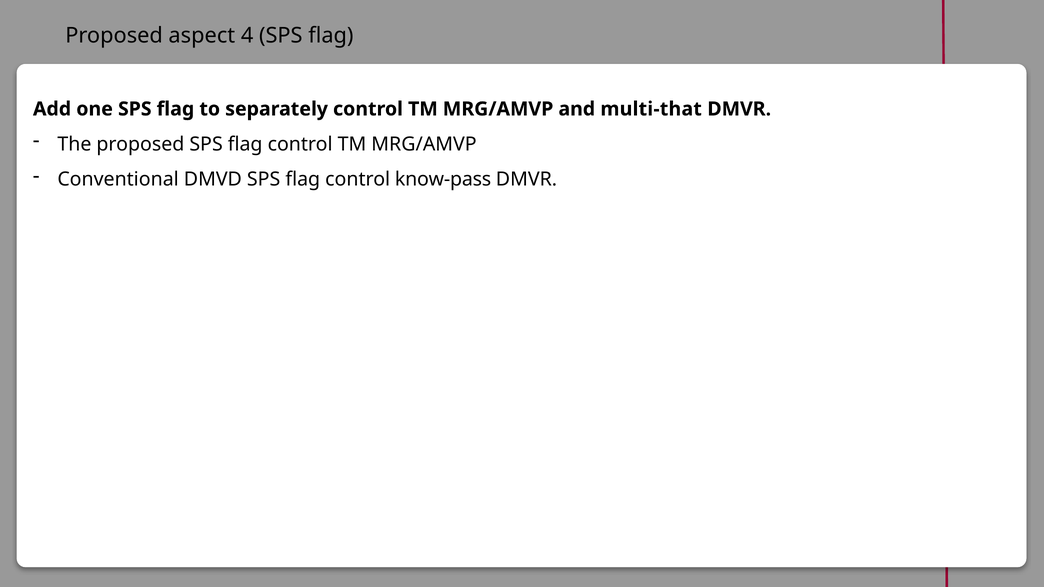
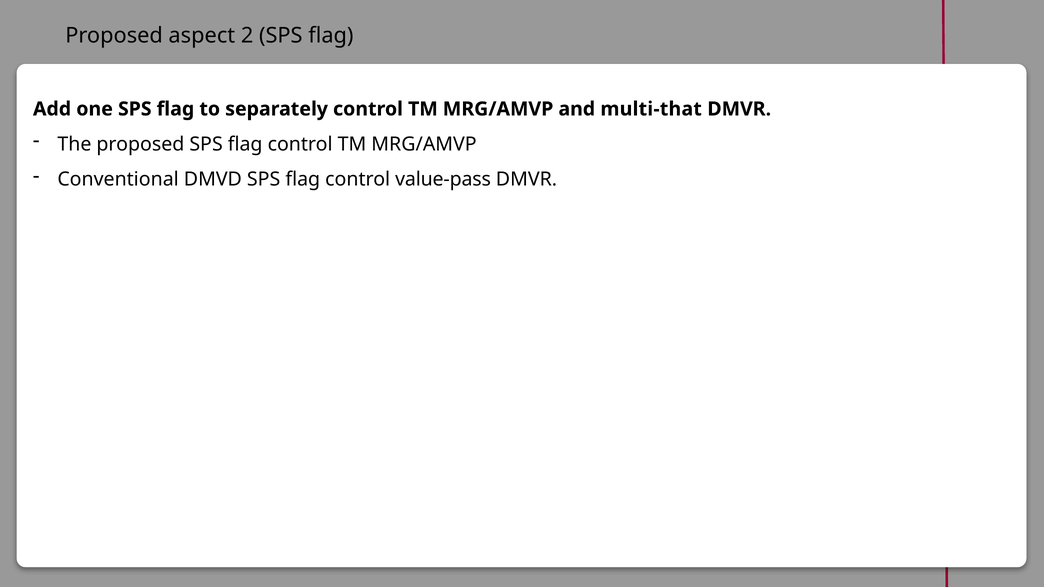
4: 4 -> 2 (247, 36)
know-pass: know-pass -> value-pass (443, 180)
